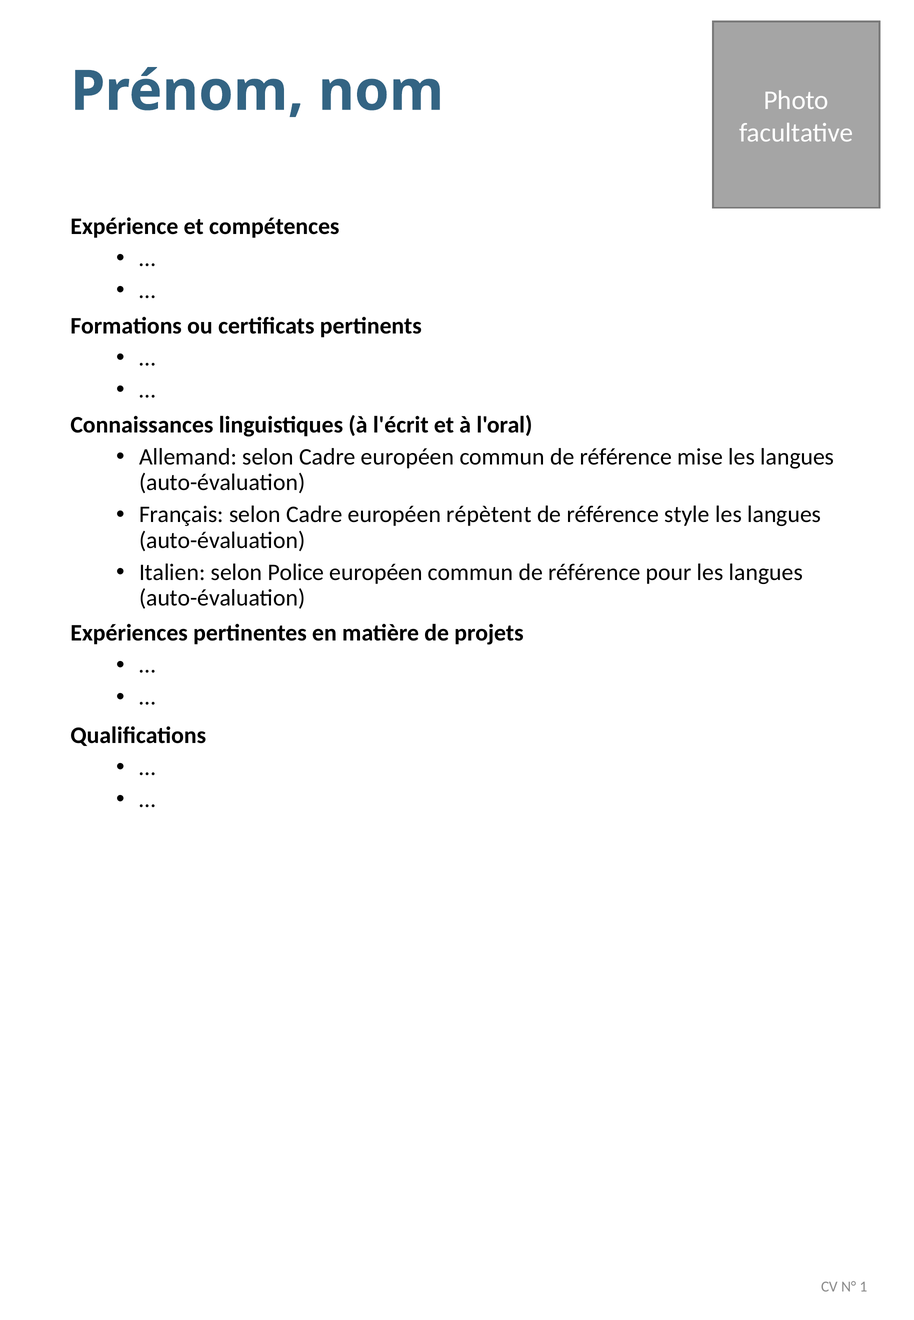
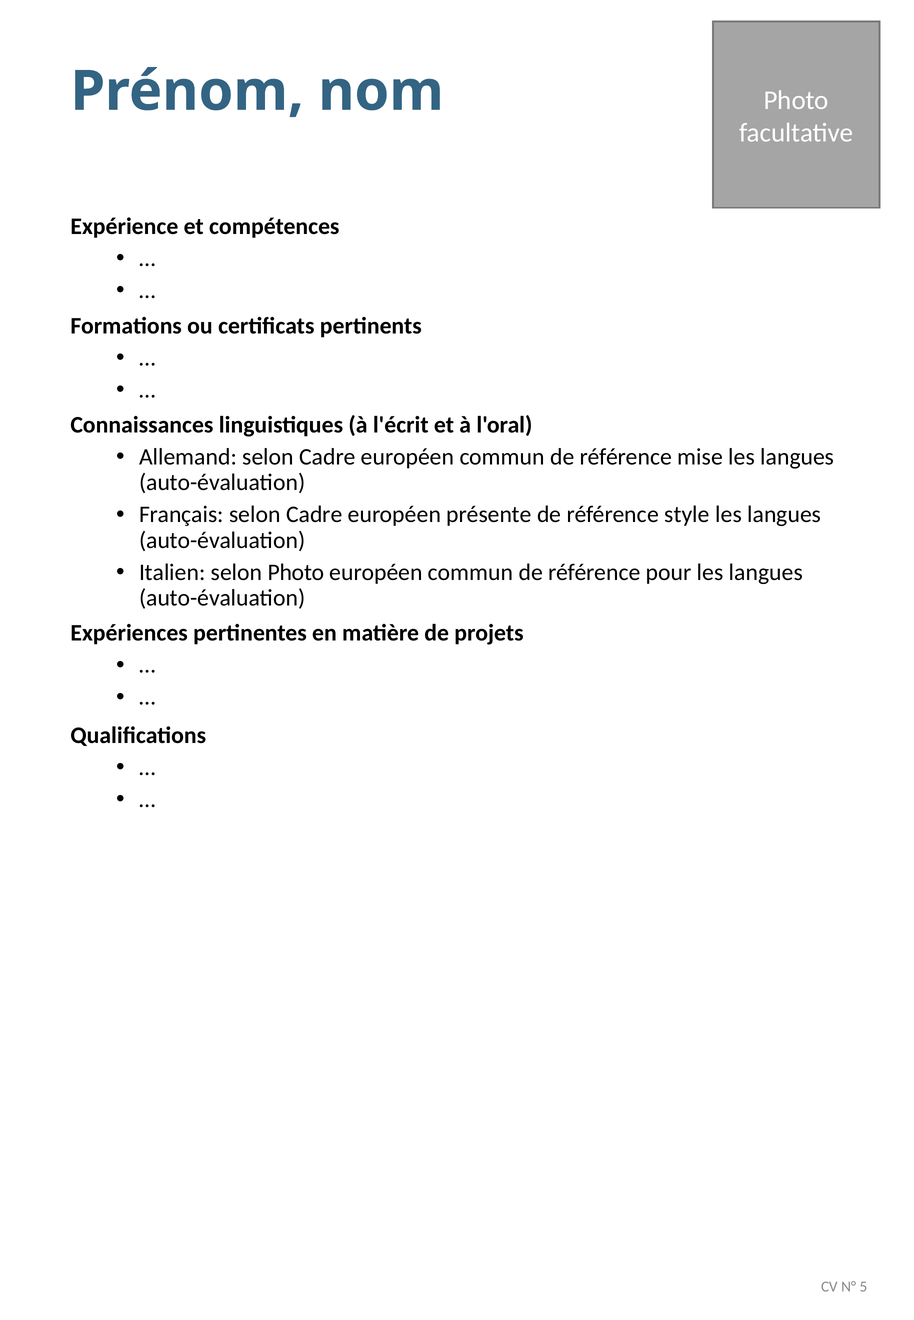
répètent: répètent -> présente (489, 515)
selon Police: Police -> Photo (296, 572)
1: 1 -> 5 (863, 1287)
